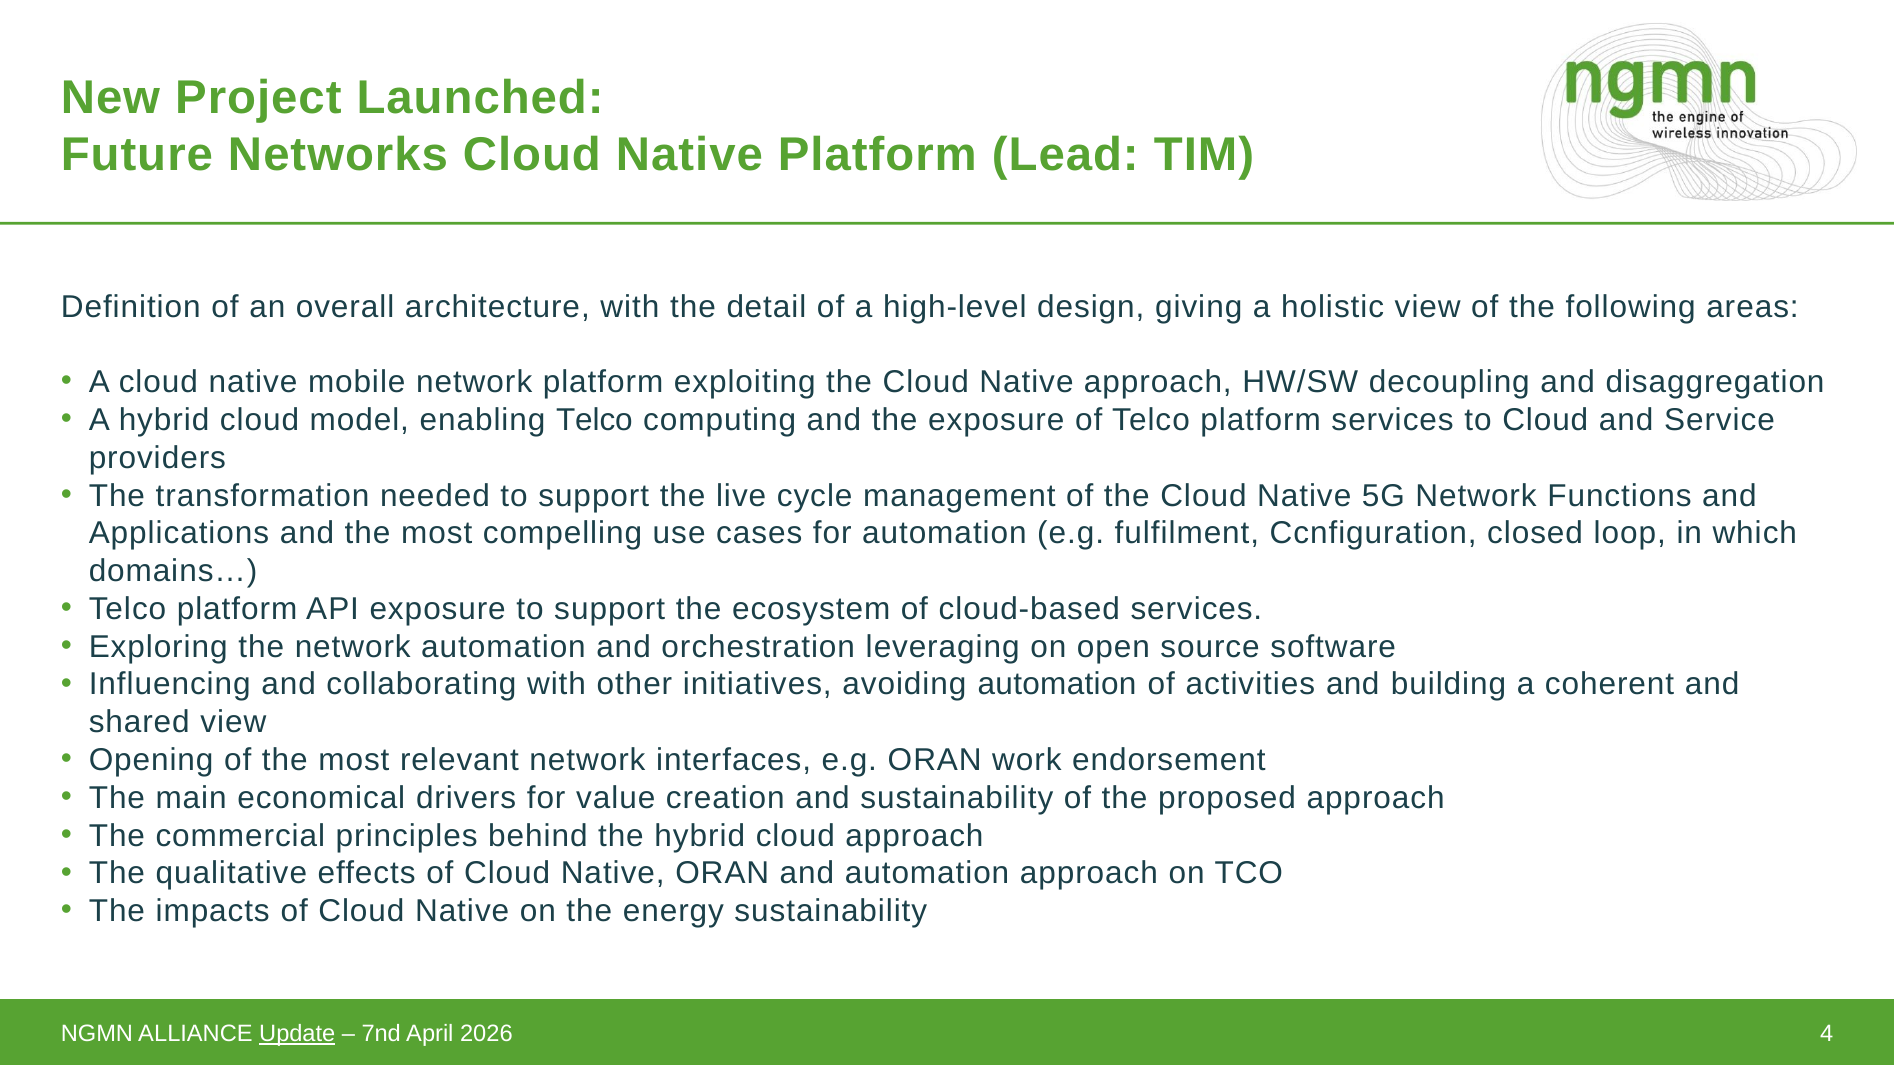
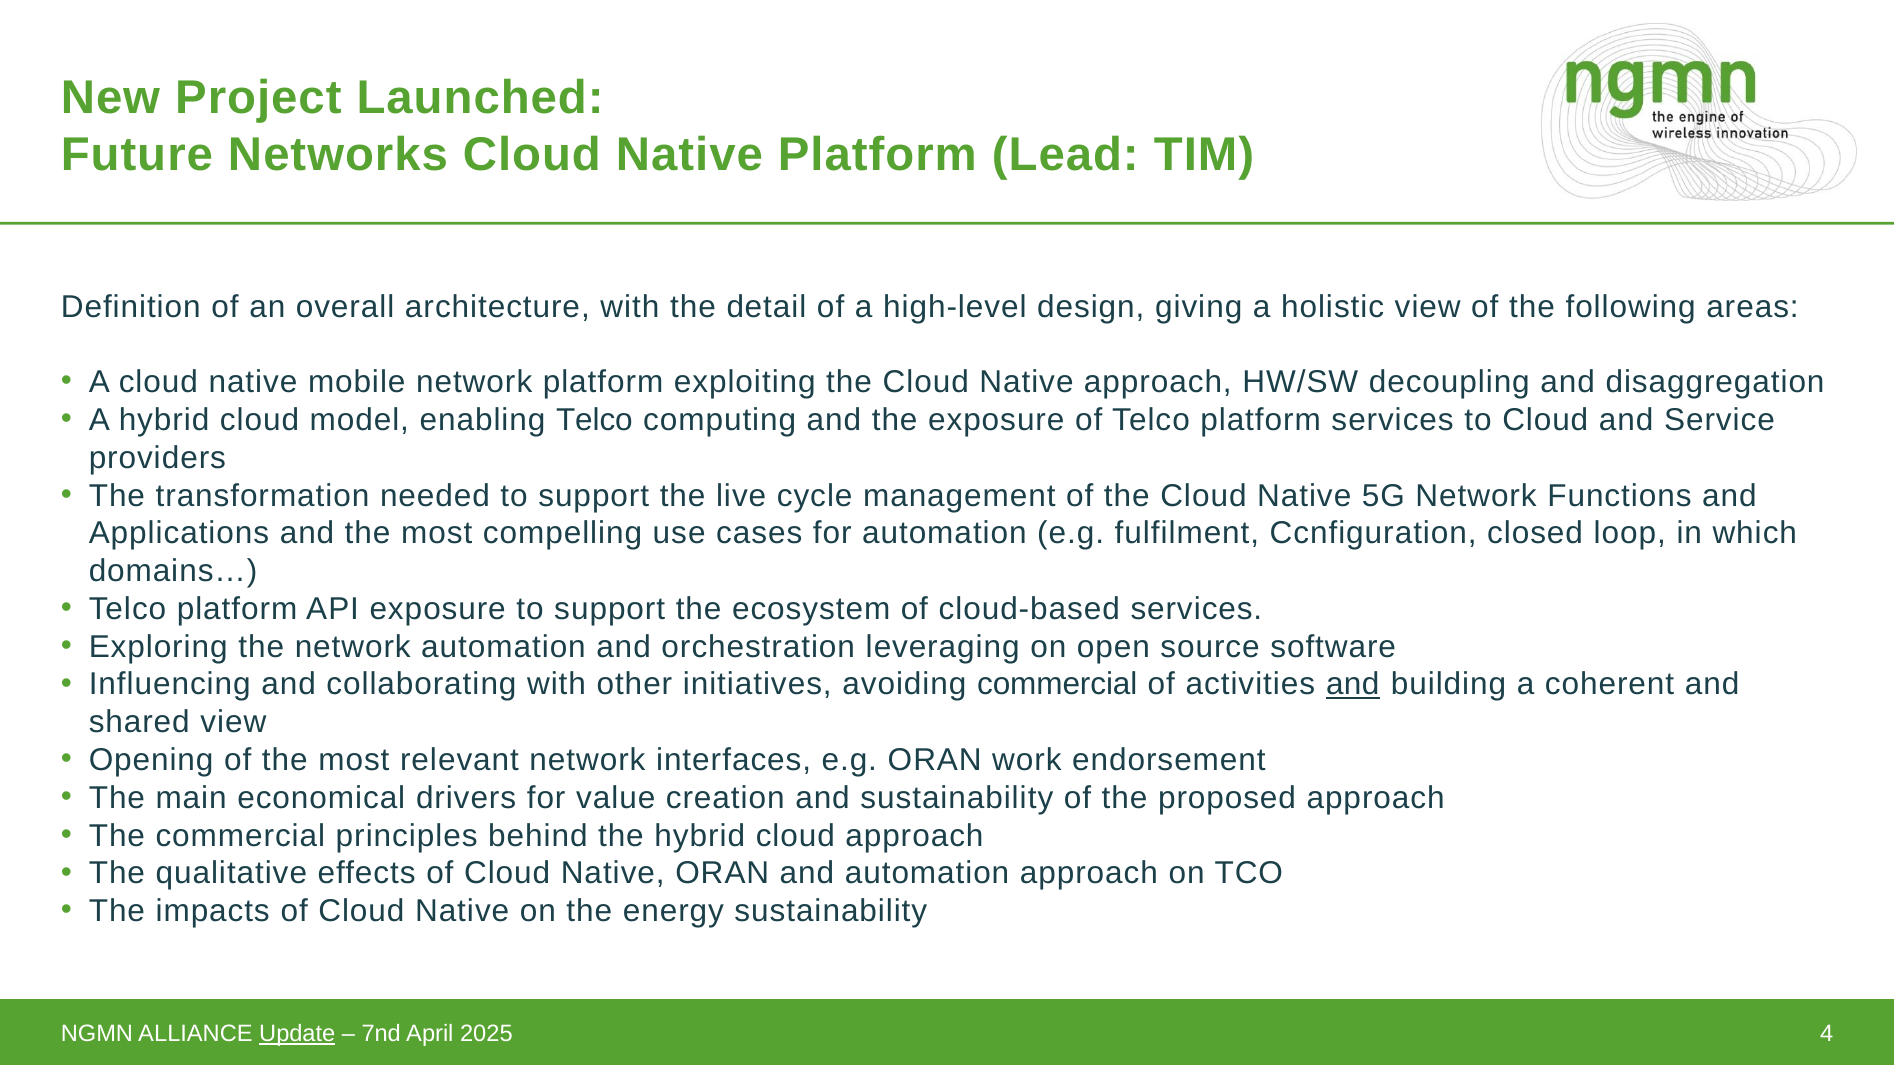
avoiding automation: automation -> commercial (1057, 685)
and underline: none -> present (1353, 685)
2026: 2026 -> 2025 (486, 1034)
